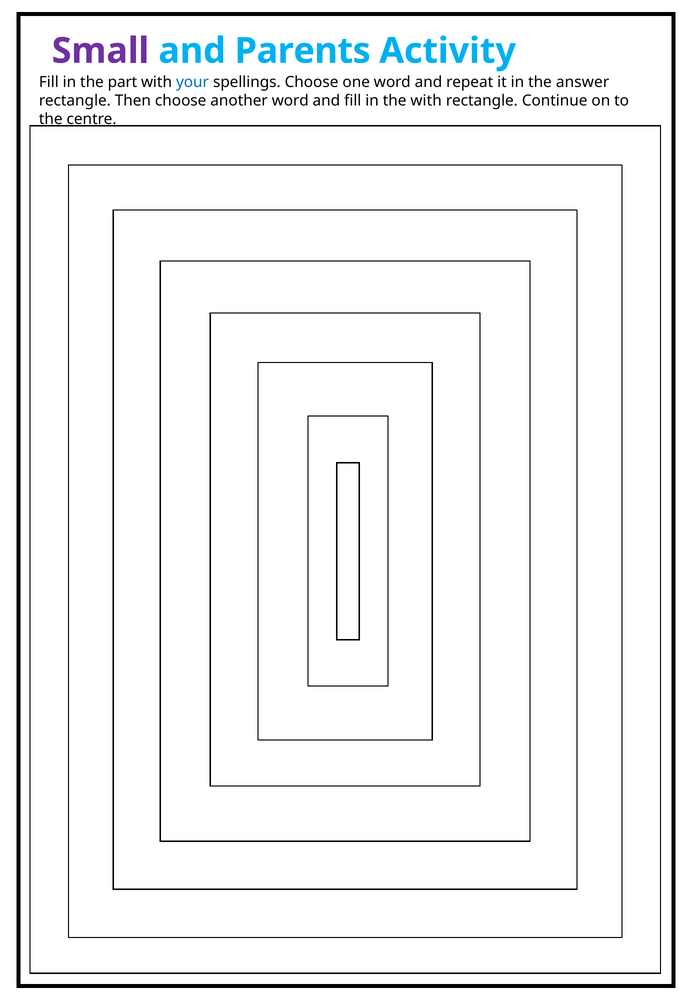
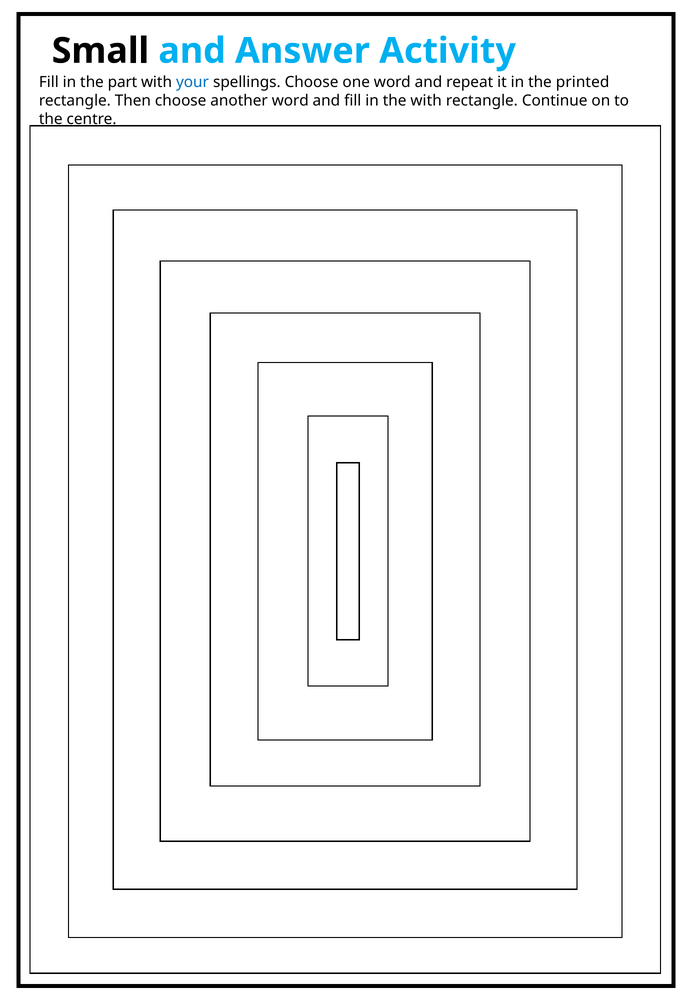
Small colour: purple -> black (100, 51)
Parents: Parents -> Answer (302, 51)
answer: answer -> printed (583, 82)
